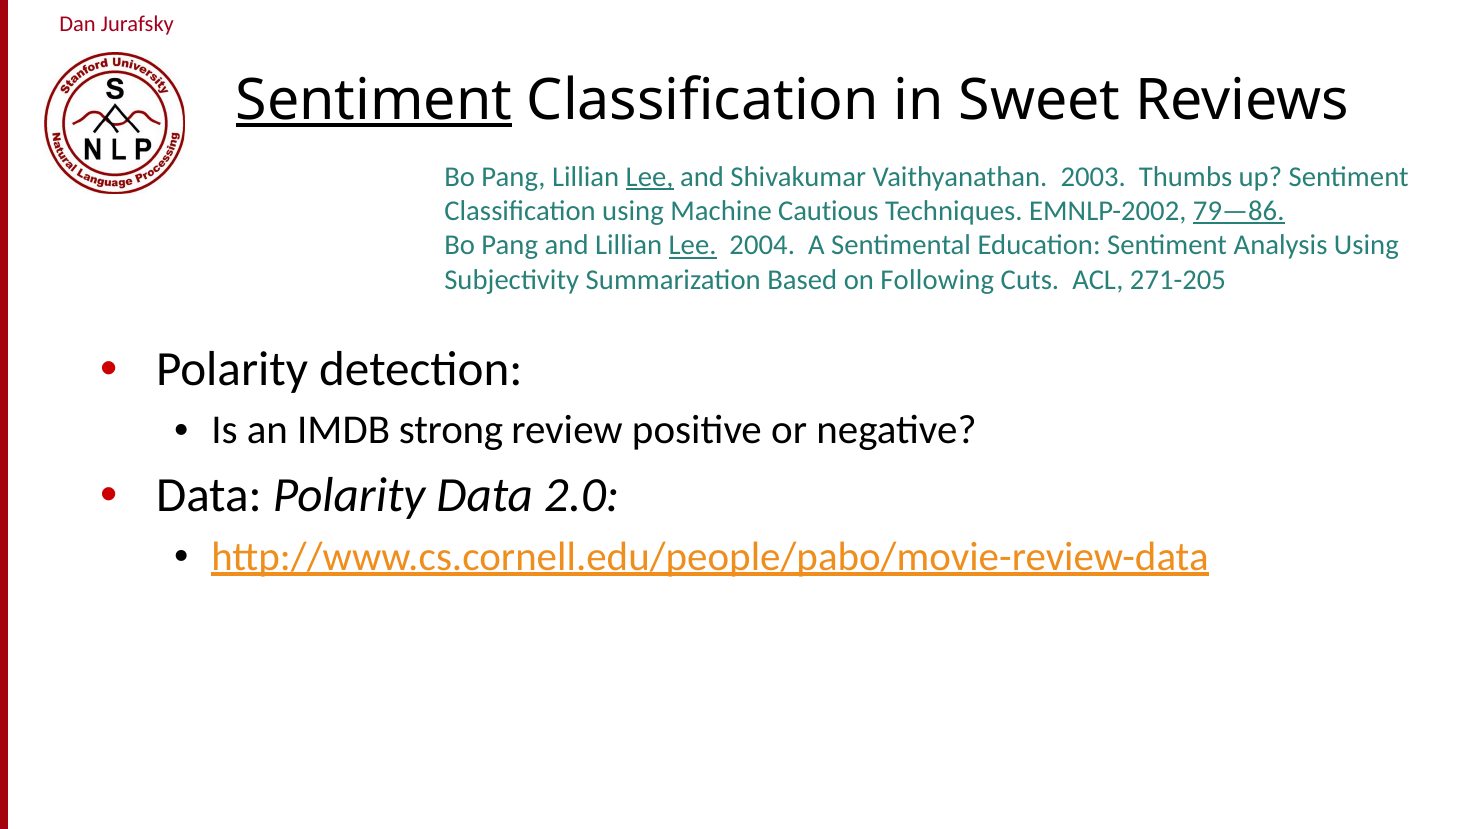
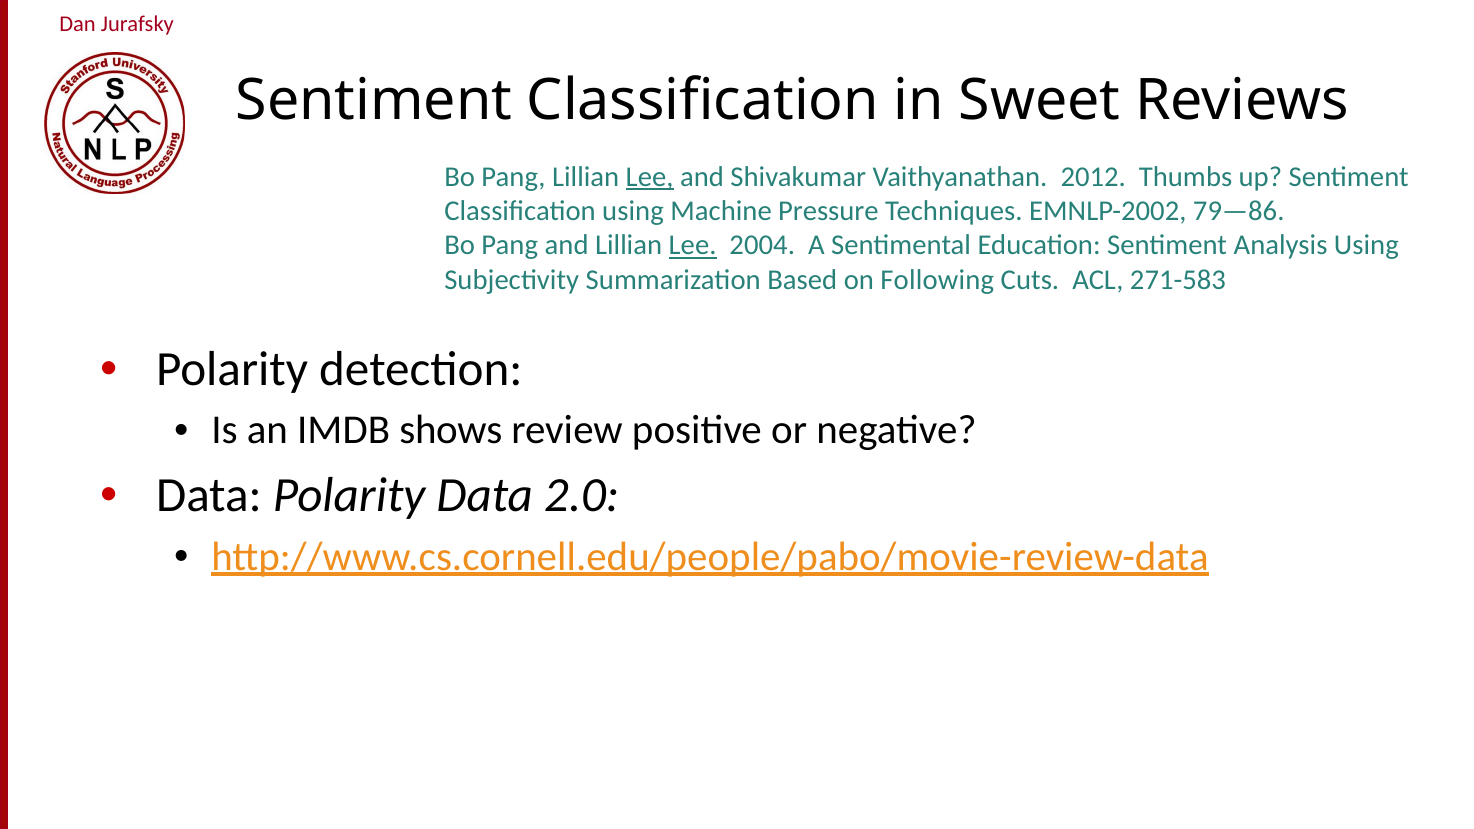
Sentiment underline: present -> none (374, 100)
2003: 2003 -> 2012 (1093, 177)
Cautious: Cautious -> Pressure (828, 211)
79—86 underline: present -> none (1239, 211)
271-205: 271-205 -> 271-583 (1178, 280)
strong: strong -> shows (451, 431)
